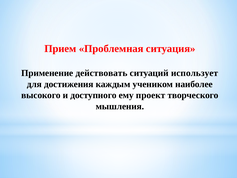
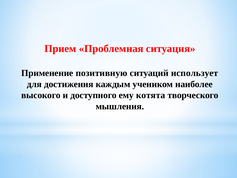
действовать: действовать -> позитивную (101, 73)
проект: проект -> котята (151, 95)
